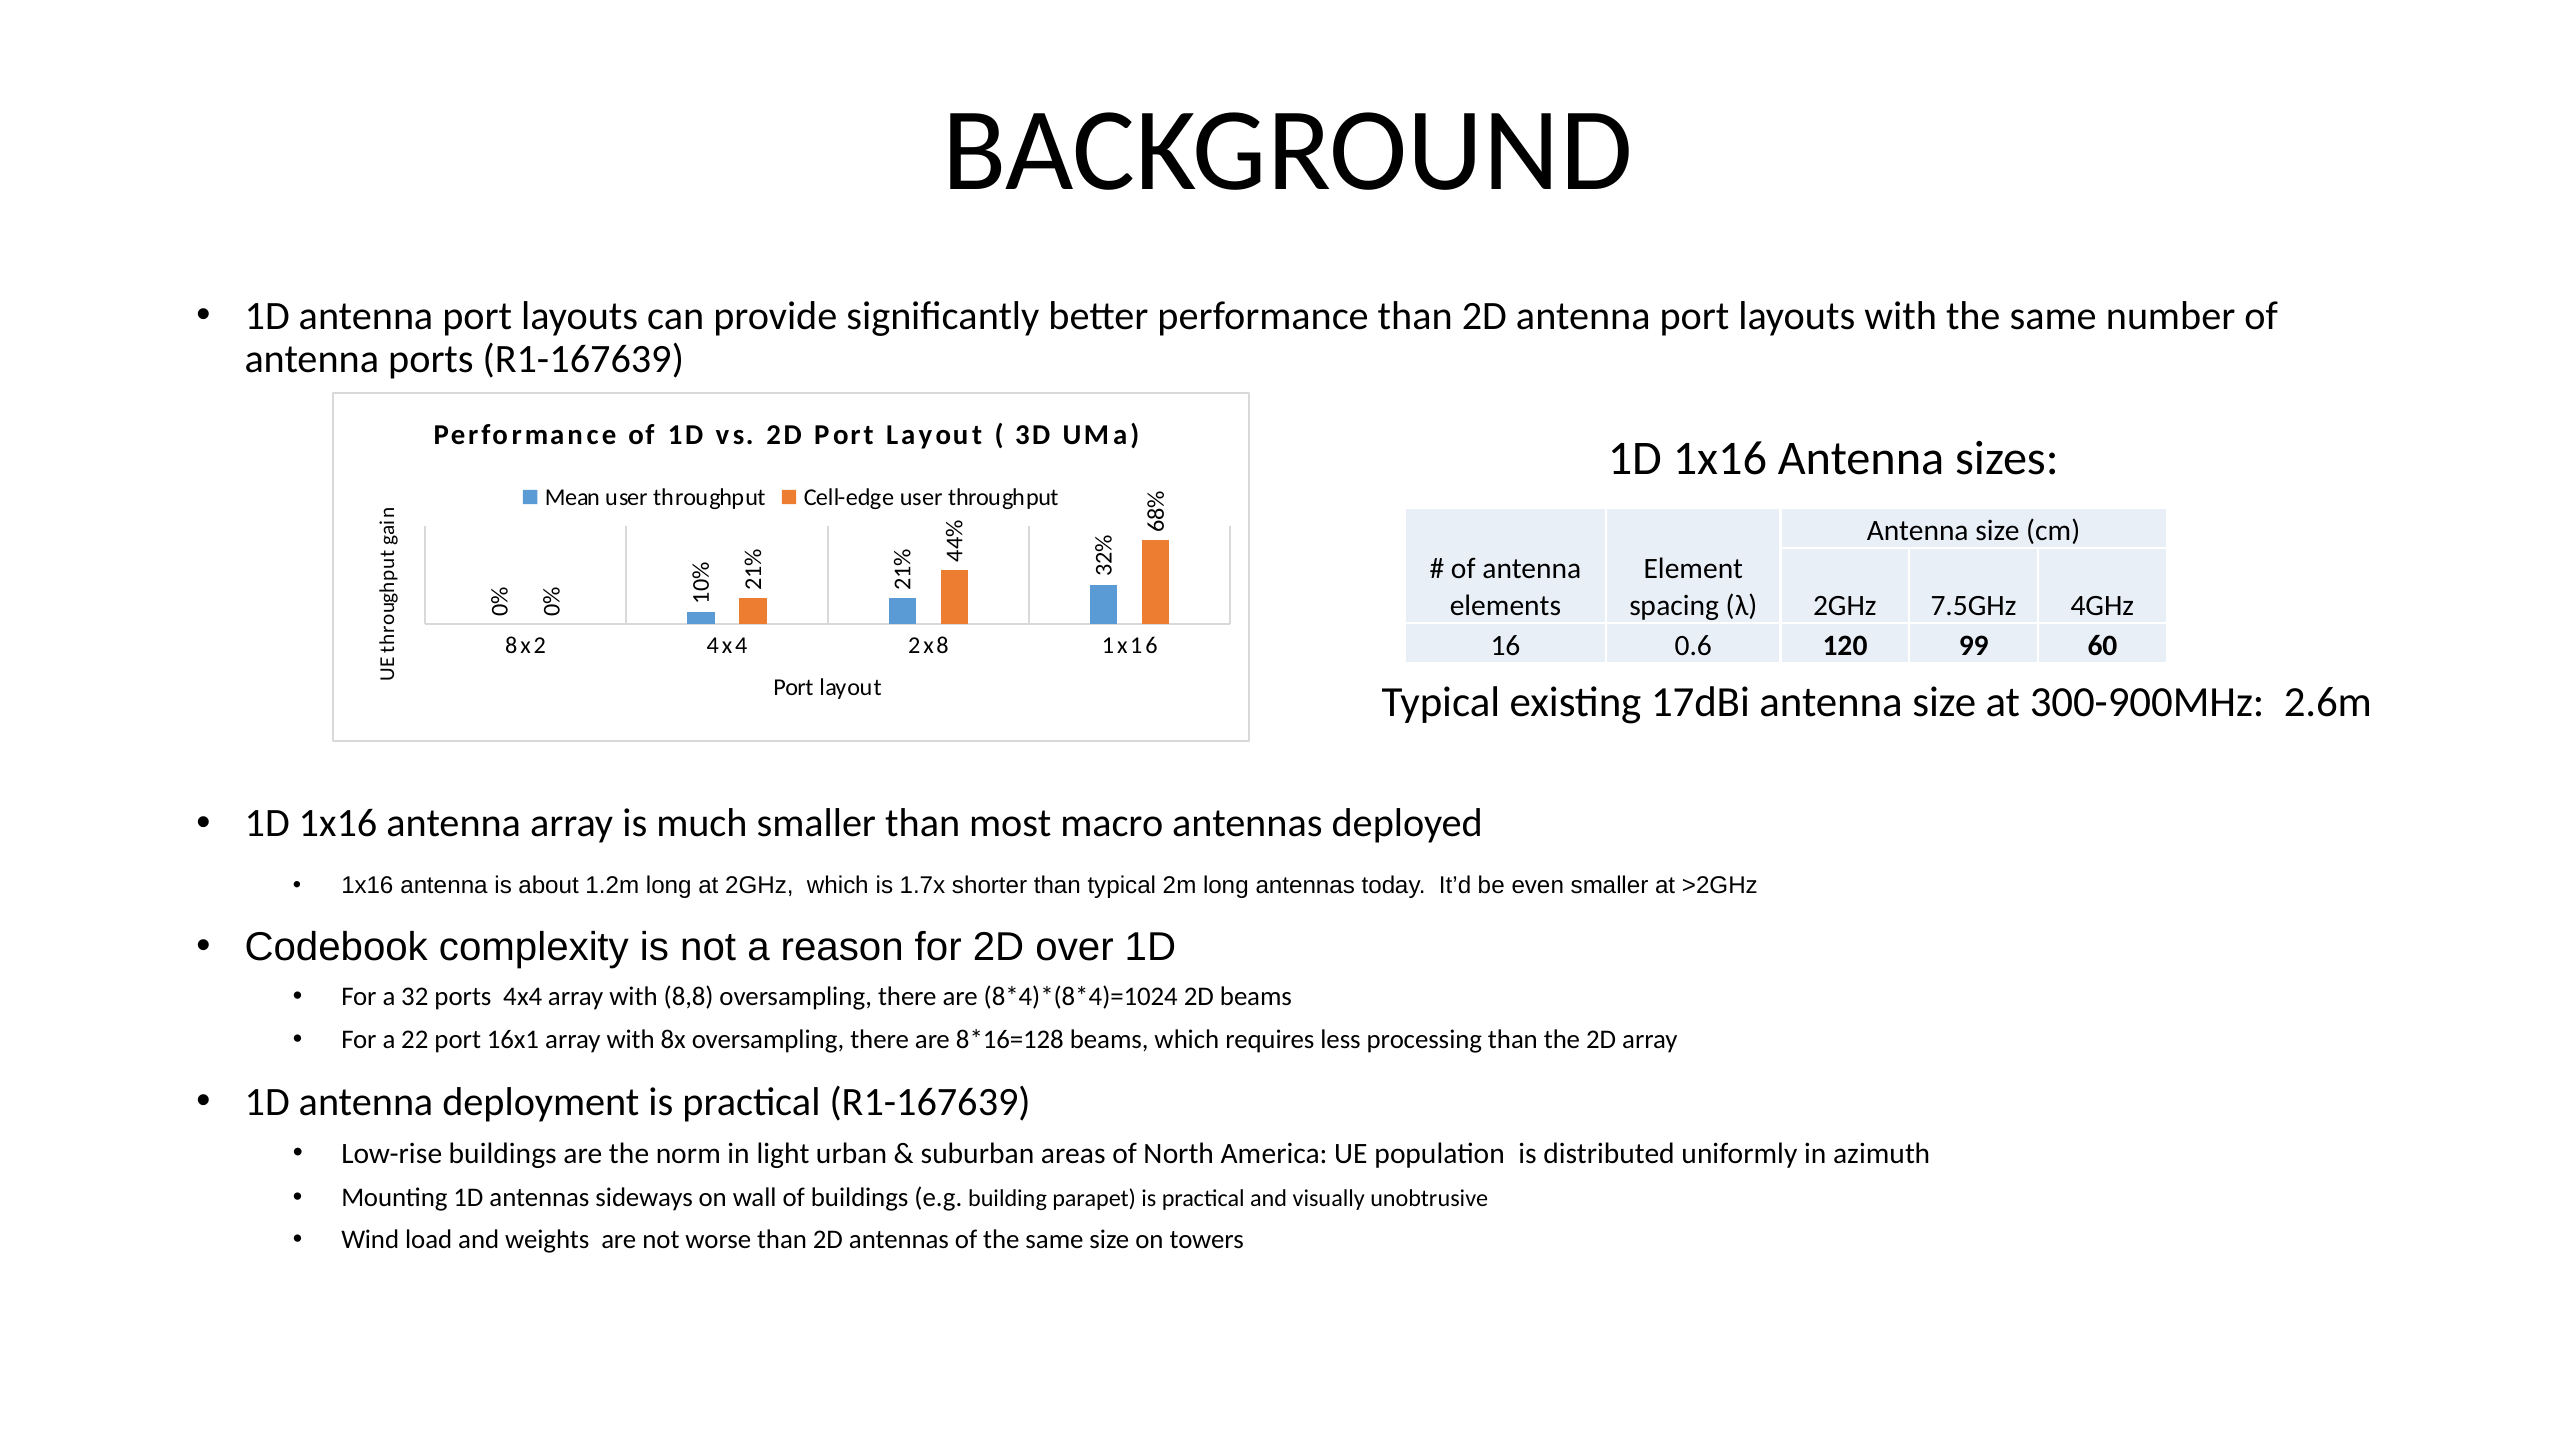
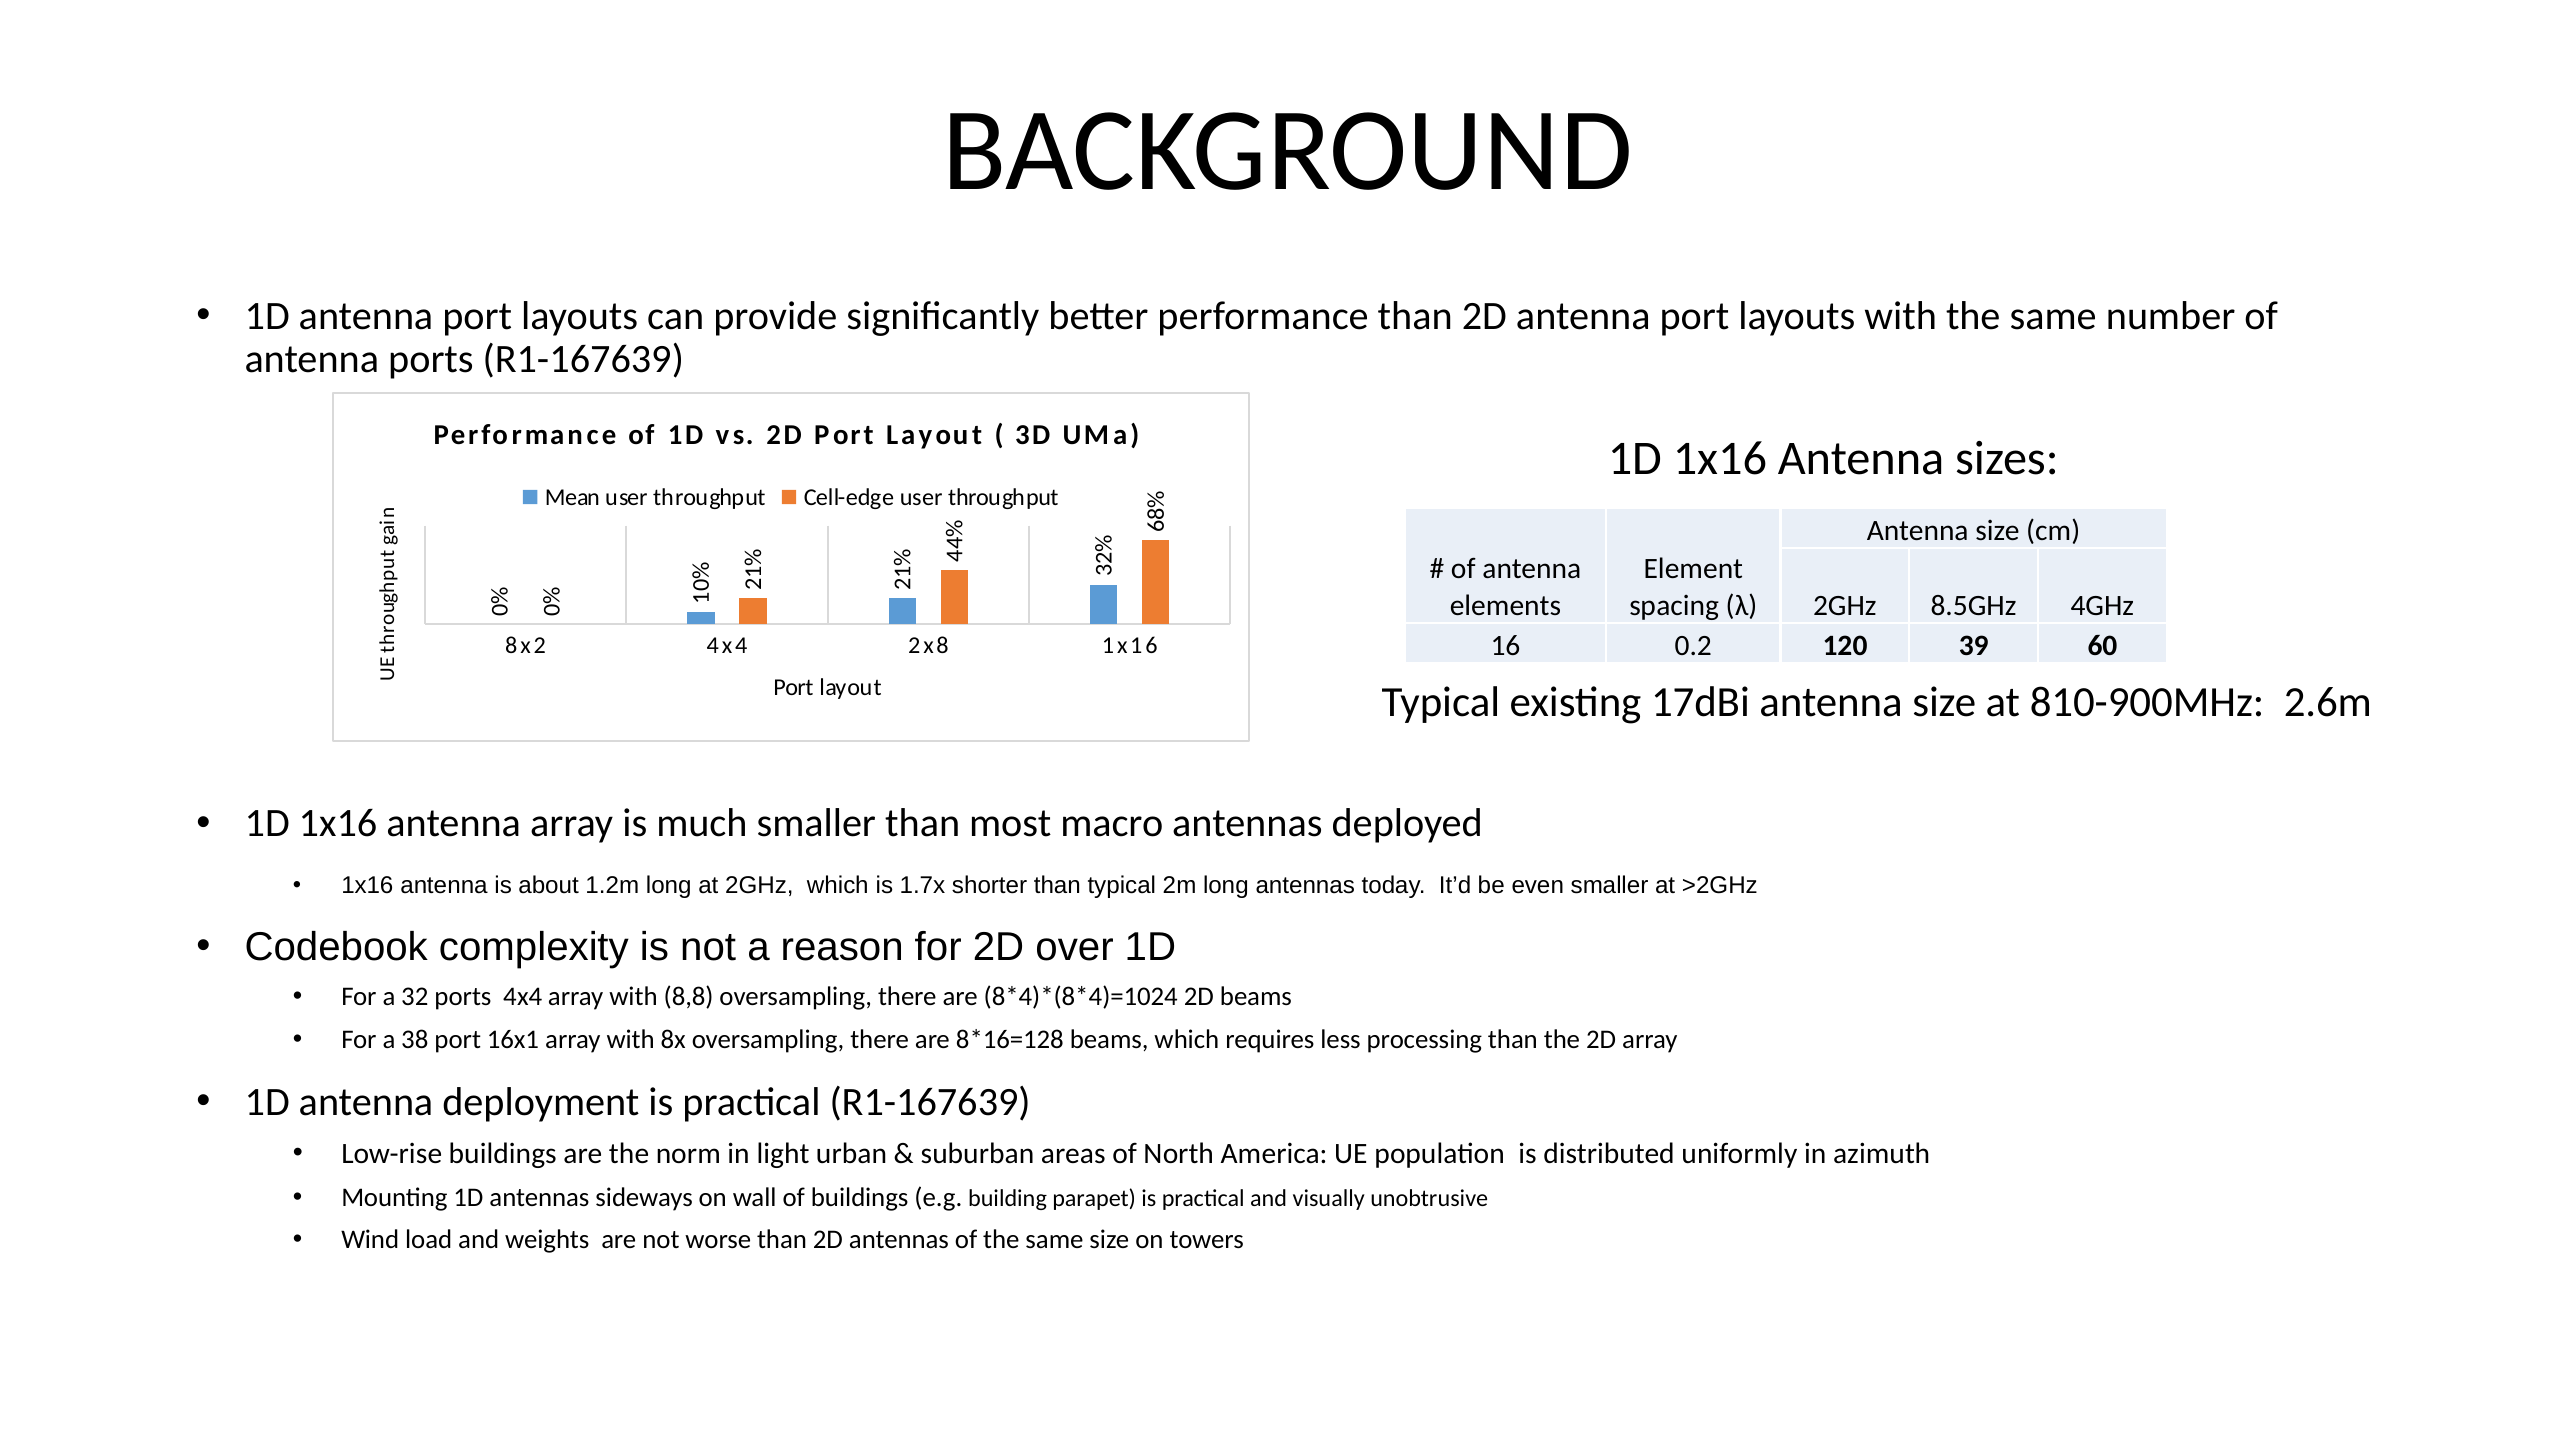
7.5GHz: 7.5GHz -> 8.5GHz (1974, 605)
0.6: 0.6 -> 0.2 (1693, 646)
99: 99 -> 39 (1974, 646)
300-900MHz: 300-900MHz -> 810-900MHz (2147, 702)
22: 22 -> 38 (415, 1039)
